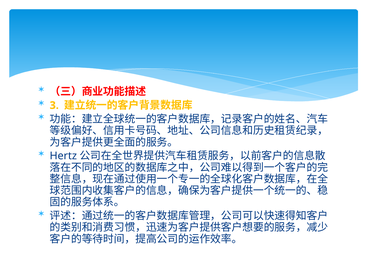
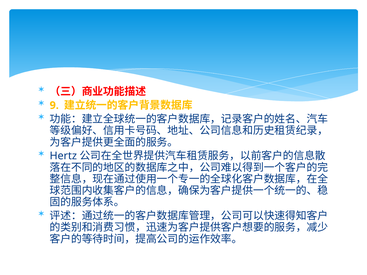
3: 3 -> 9 (54, 105)
